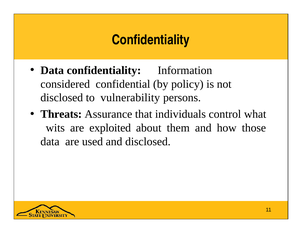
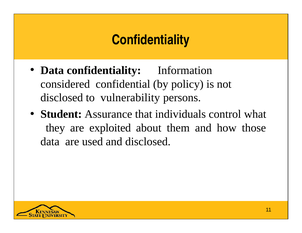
Threats: Threats -> Student (61, 114)
wits: wits -> they (55, 128)
